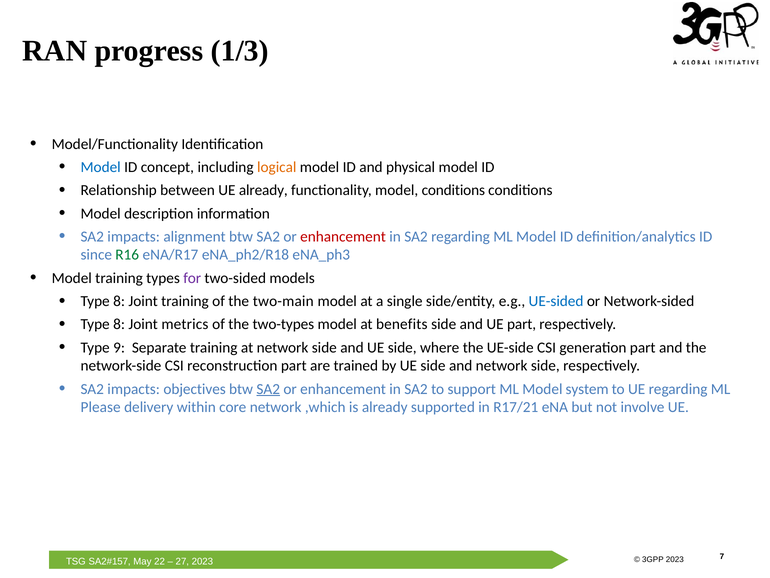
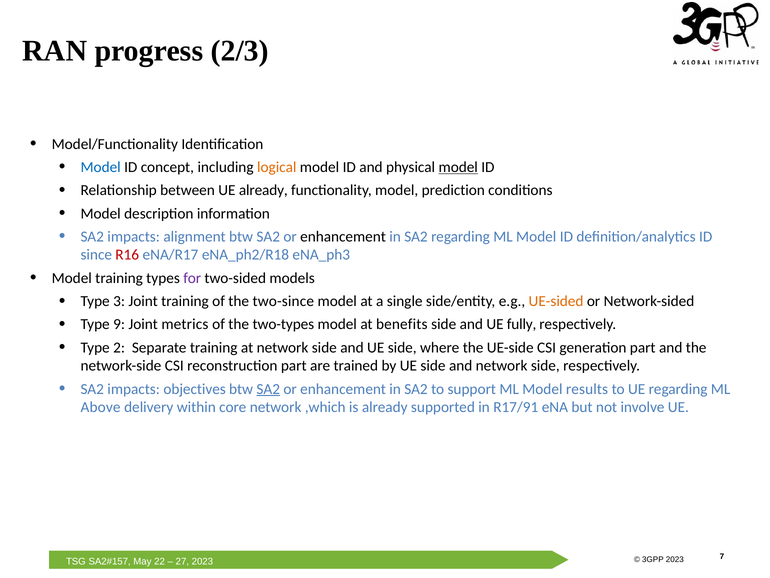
1/3: 1/3 -> 2/3 (240, 51)
model underline: none -> present (458, 167)
model conditions: conditions -> prediction (453, 190)
enhancement colour: red -> black (343, 236)
R16 colour: green -> red (127, 255)
8: 8 -> 3 (119, 301)
two-main: two-main -> two-since (283, 301)
UE-sided colour: blue -> orange (556, 301)
8: 8 -> 9 (119, 324)
UE part: part -> fully (522, 324)
9: 9 -> 2 (119, 347)
system: system -> results (587, 389)
Please: Please -> Above (101, 407)
R17/21: R17/21 -> R17/91 (516, 407)
